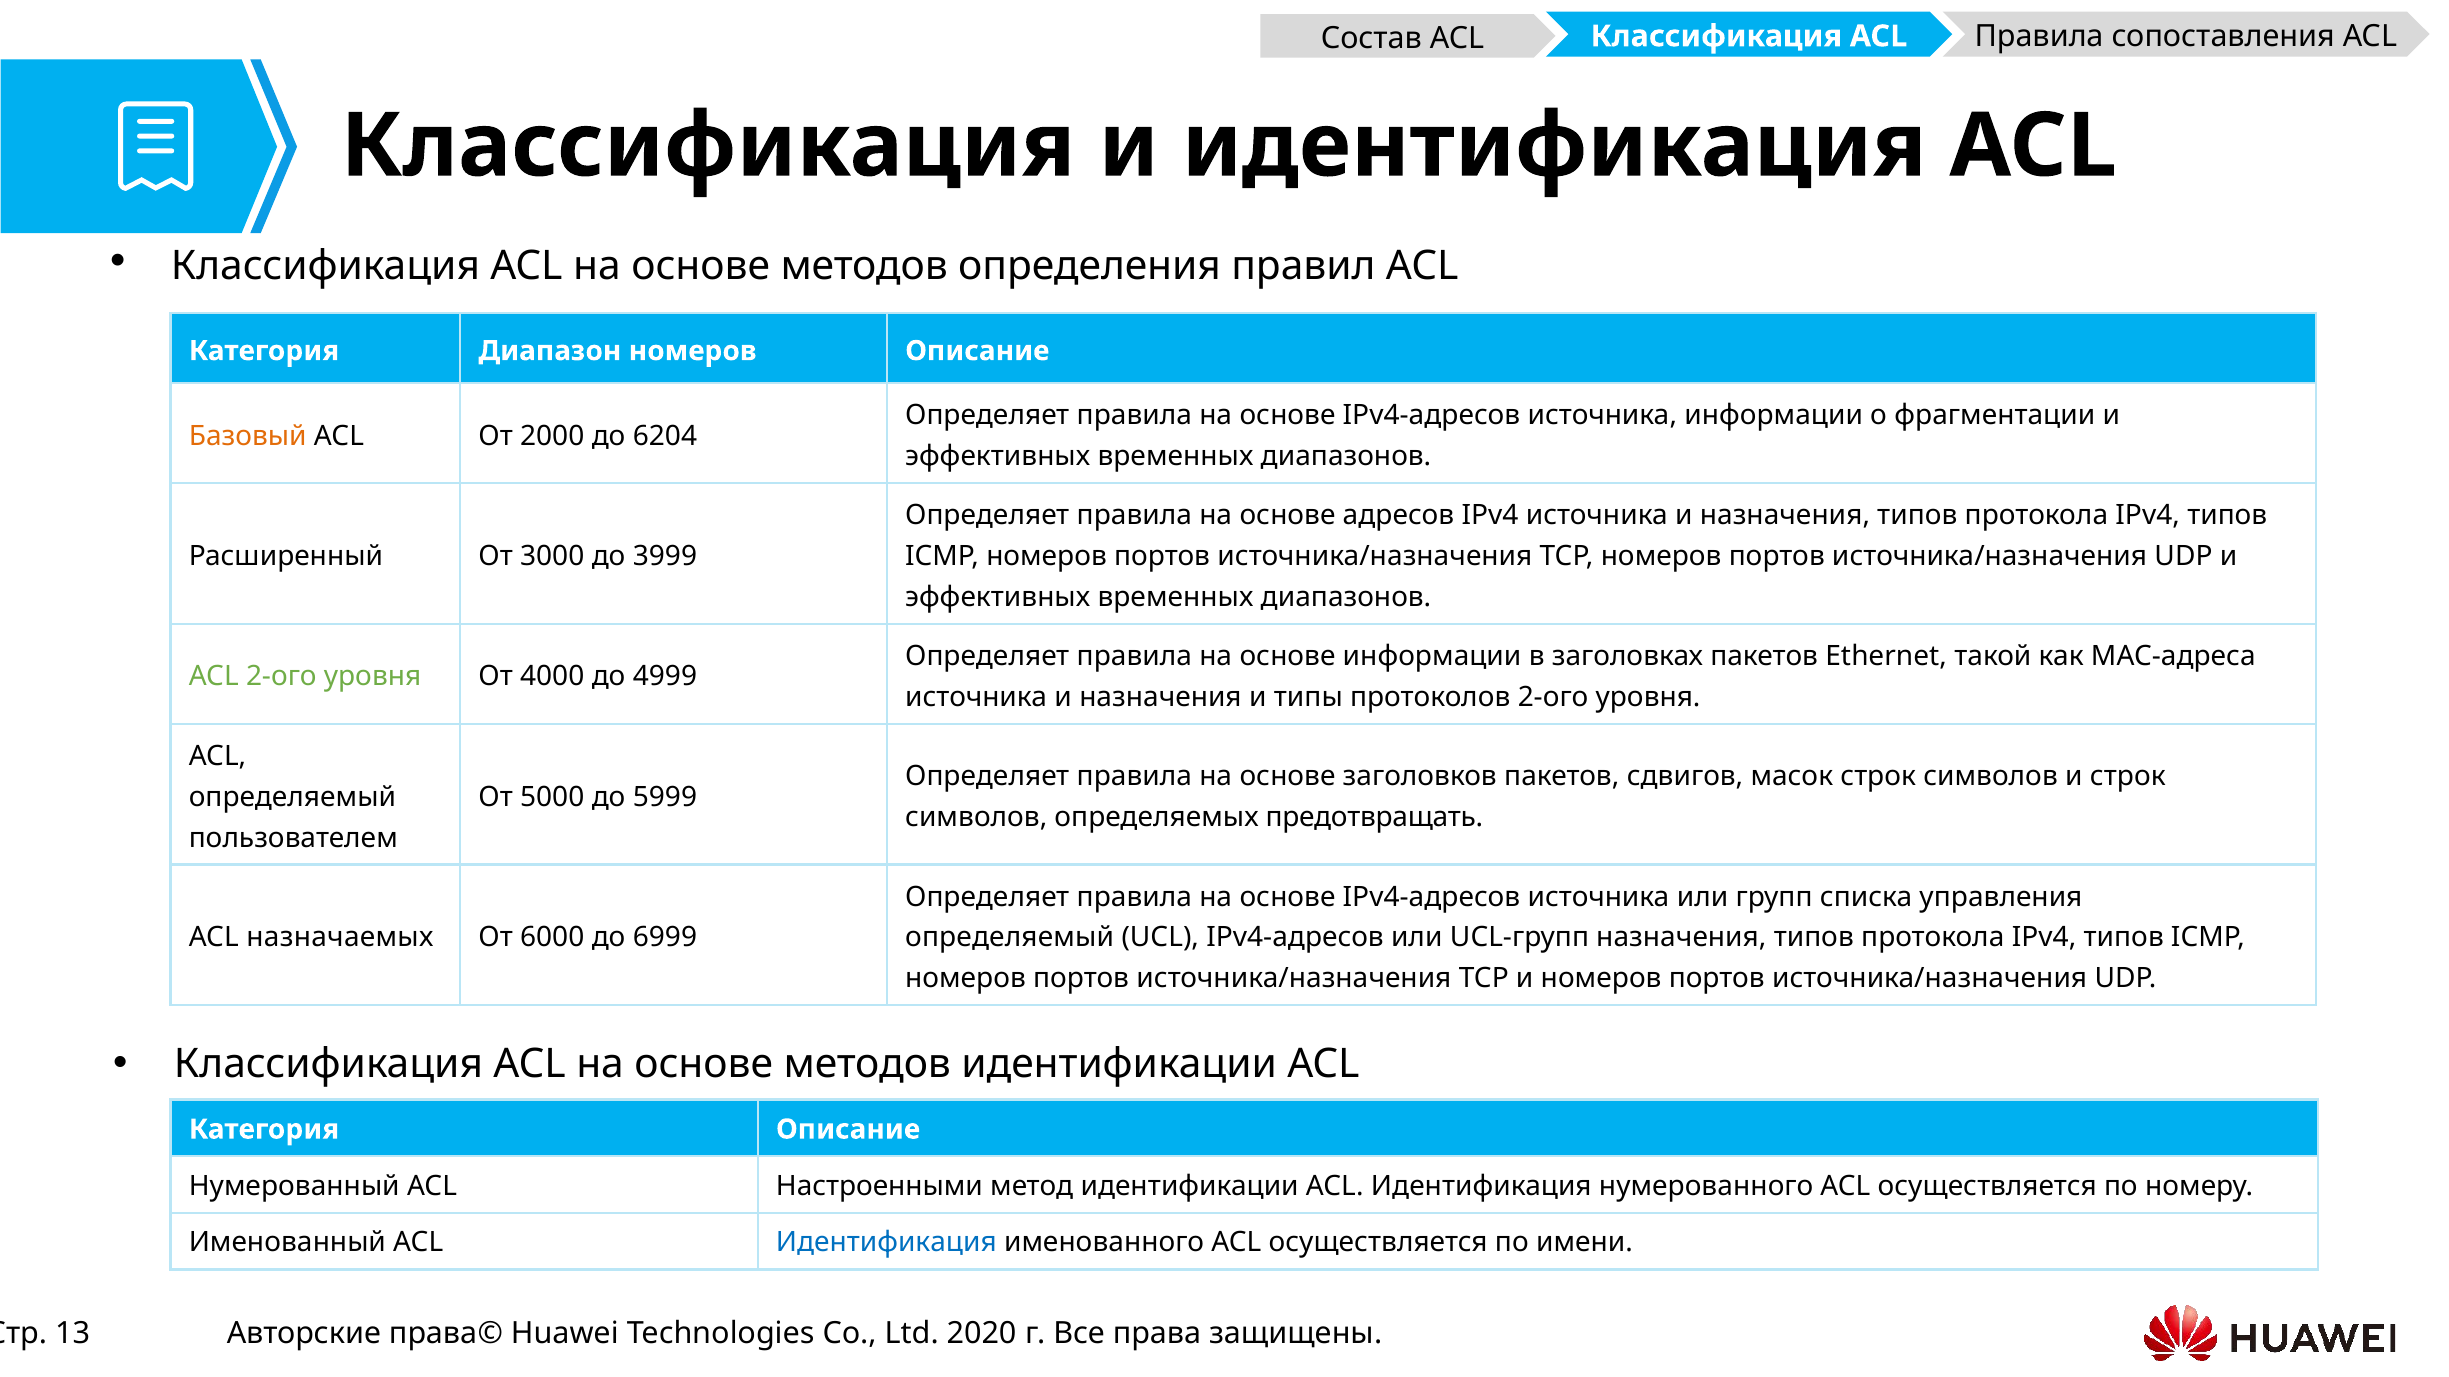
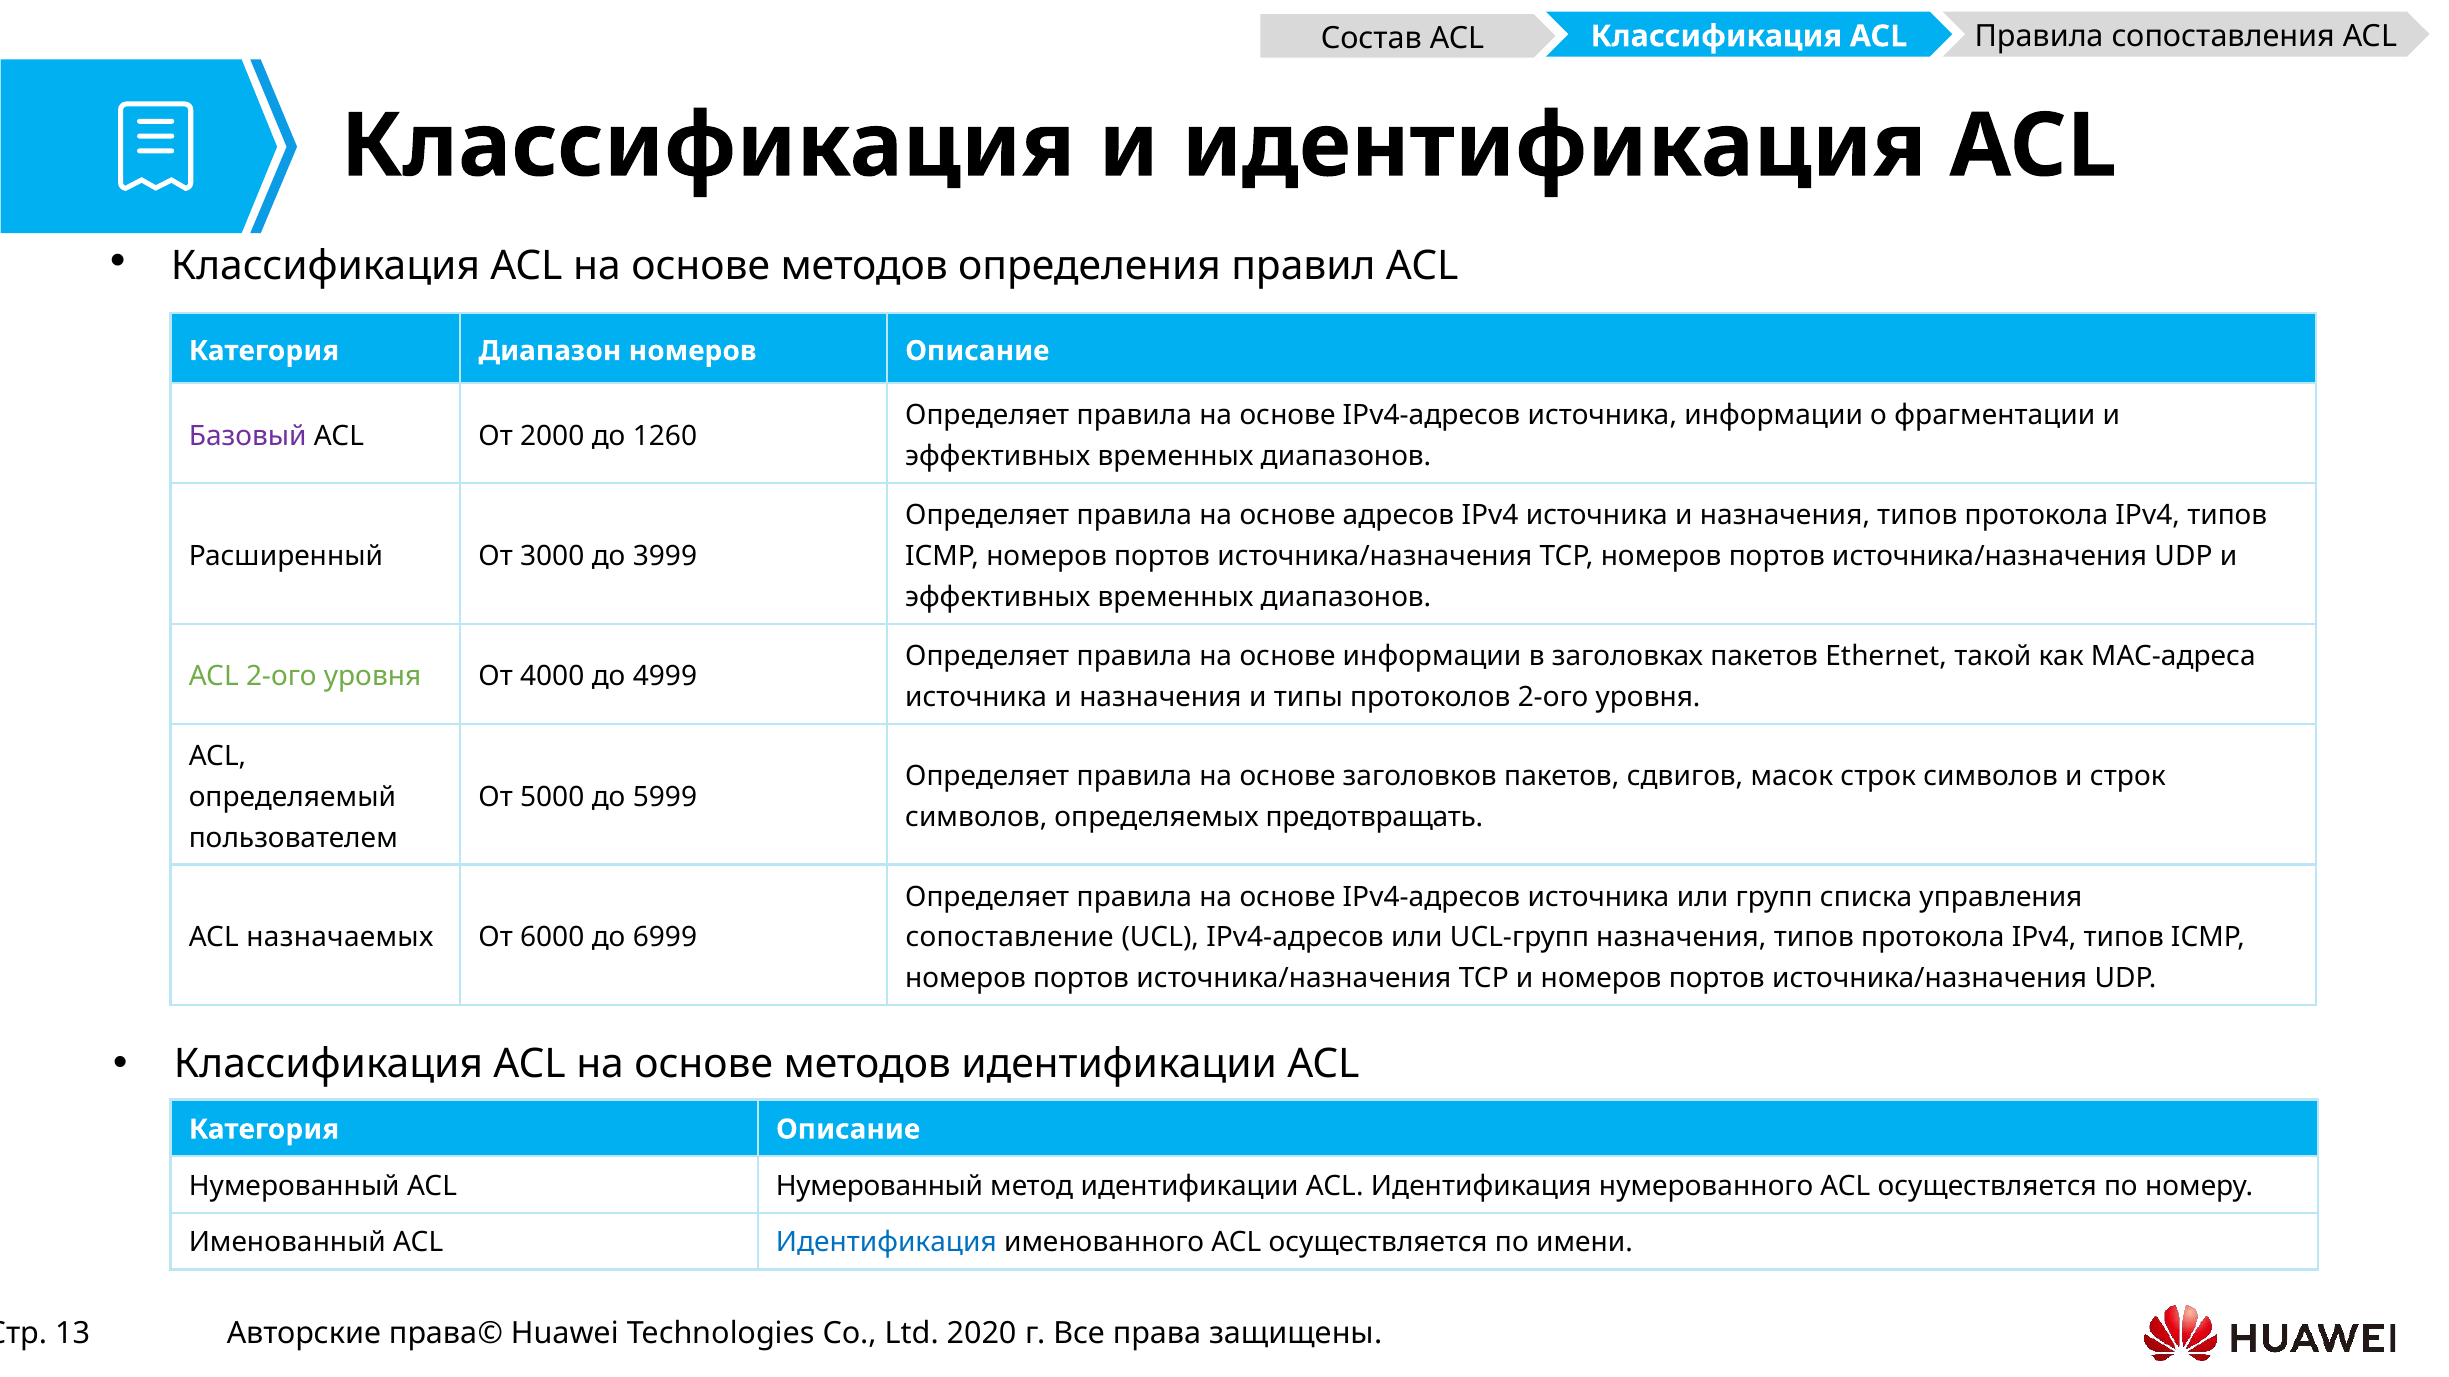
Базовый colour: orange -> purple (248, 436)
6204: 6204 -> 1260 (665, 436)
определяемый: определяемый -> сопоставление (1010, 938)
ACL Настроенными: Настроенными -> Нумерованный (879, 1186)
